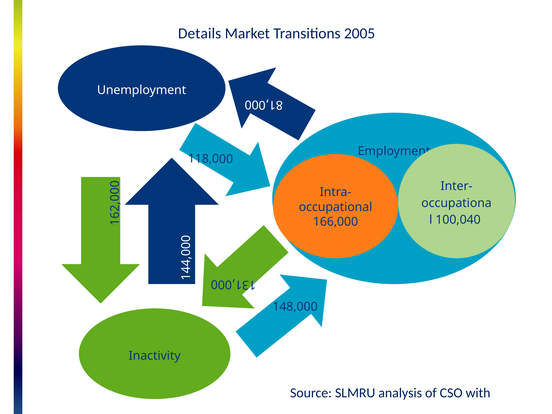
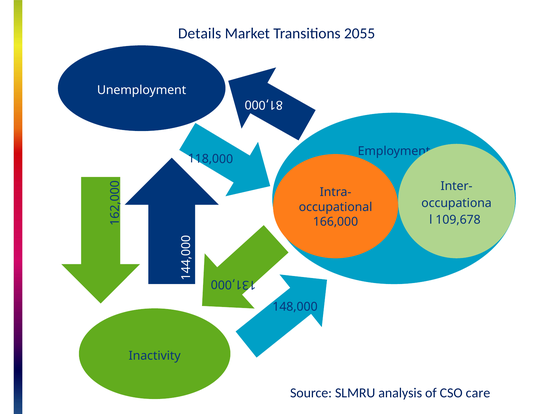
2005: 2005 -> 2055 (360, 33)
100,040: 100,040 -> 109,678 (458, 220)
with: with -> care (478, 393)
